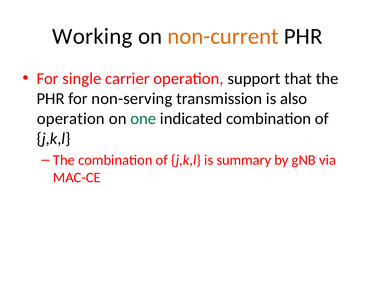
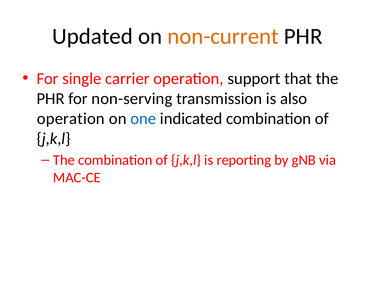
Working: Working -> Updated (92, 36)
one colour: green -> blue (143, 119)
summary: summary -> reporting (244, 160)
